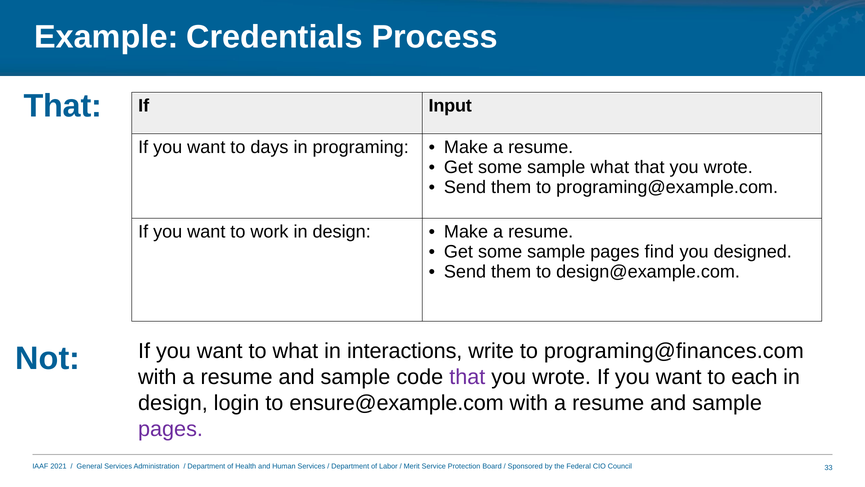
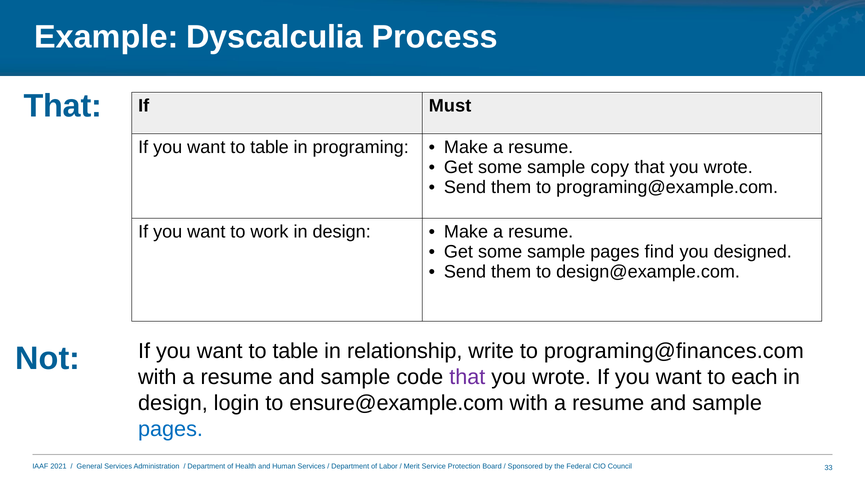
Credentials: Credentials -> Dyscalculia (275, 37)
Input: Input -> Must (450, 106)
days: days -> table (270, 147)
sample what: what -> copy (610, 167)
what: what -> table (296, 351)
interactions: interactions -> relationship (405, 351)
pages colour: purple -> blue (170, 429)
